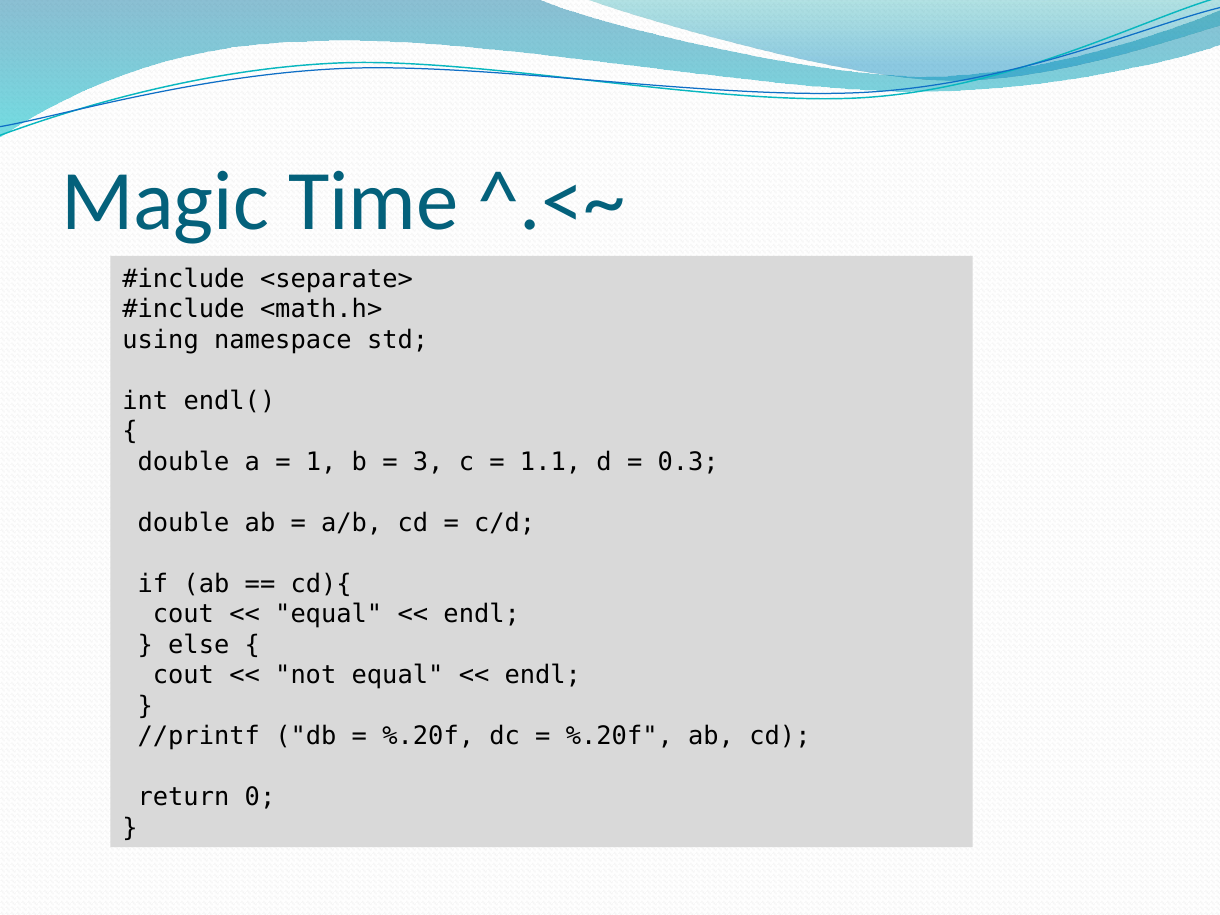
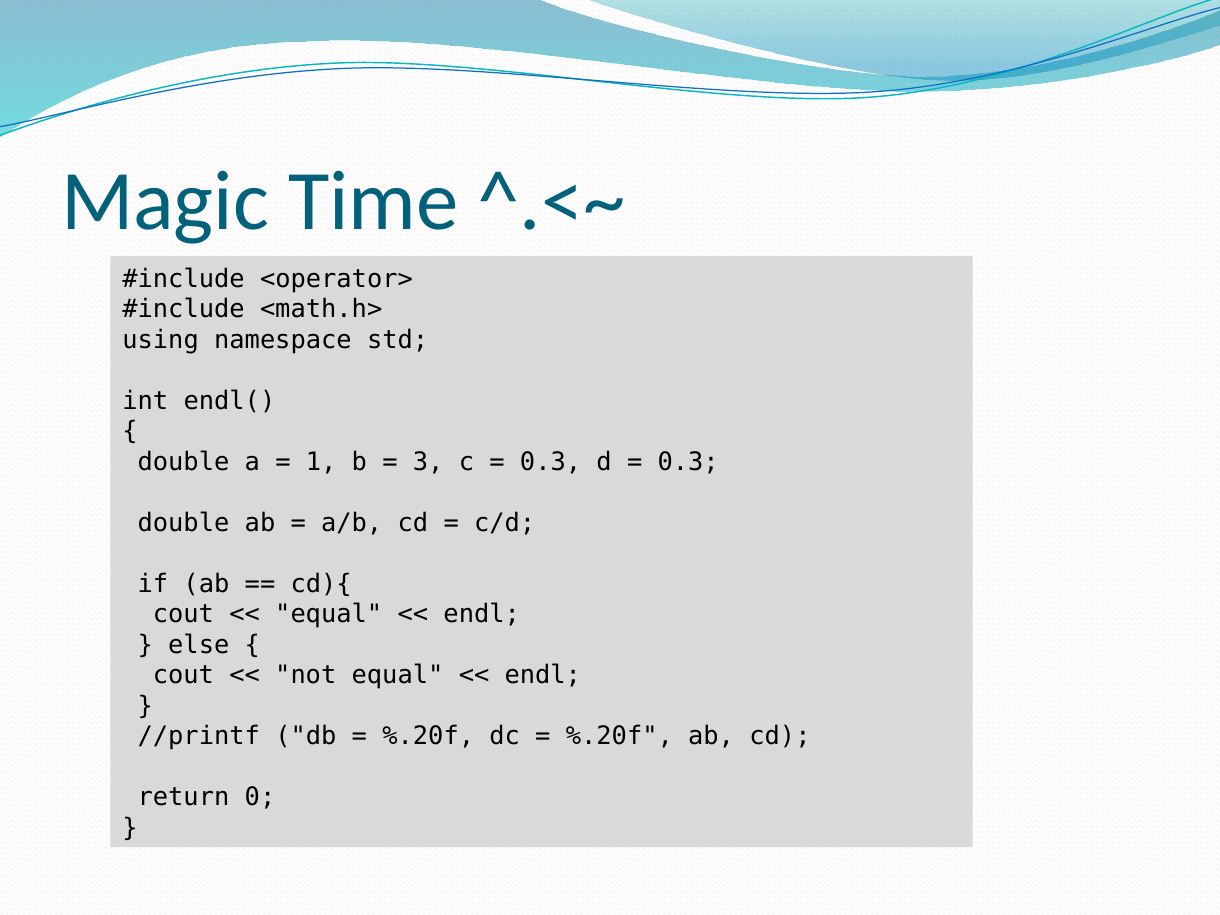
<separate>: <separate> -> <operator> (336, 279)
1.1: 1.1 -> 0.3 (551, 462)
